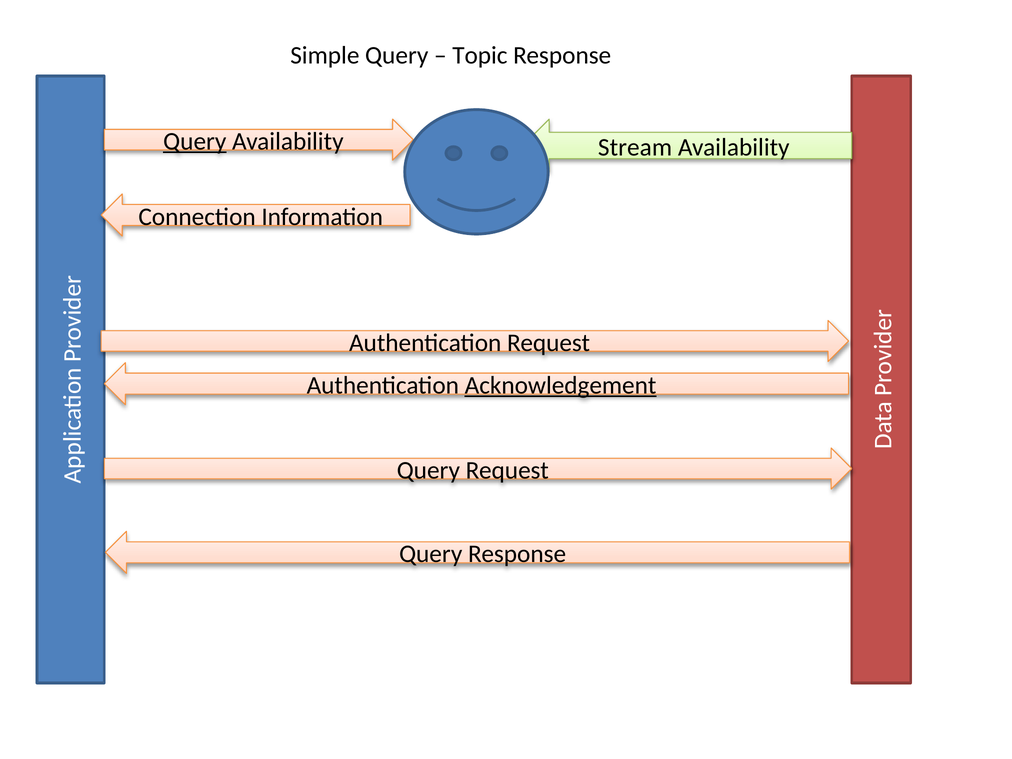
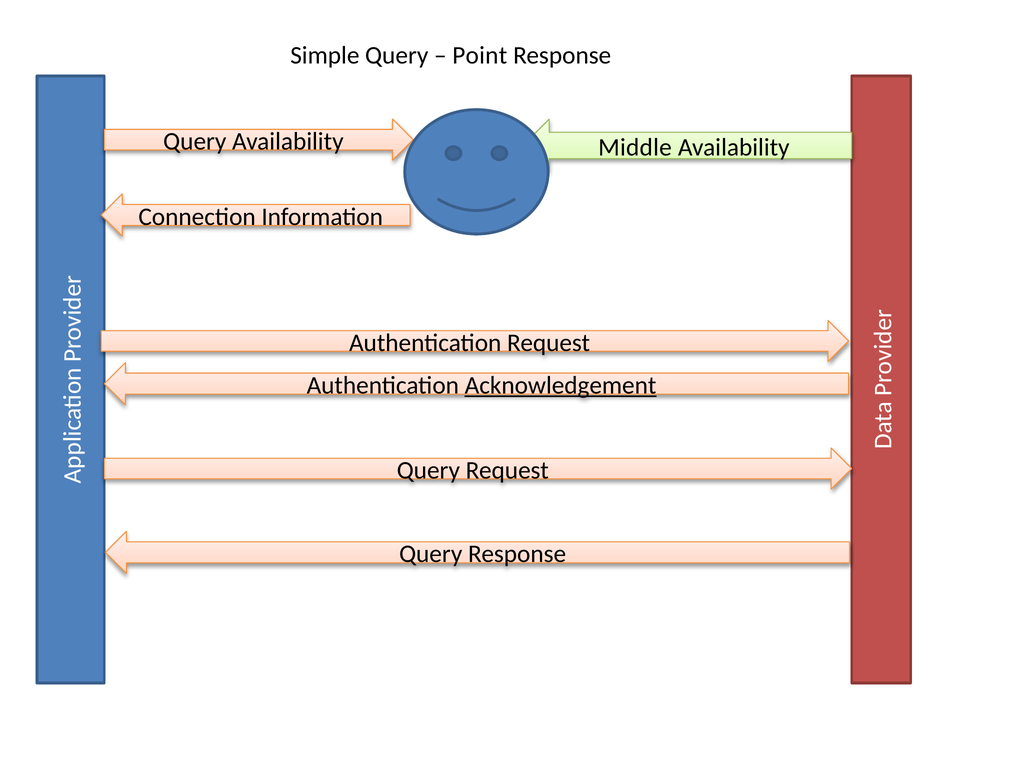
Topic: Topic -> Point (480, 56)
Query underline: present -> none (195, 141)
Stream: Stream -> Middle (635, 147)
